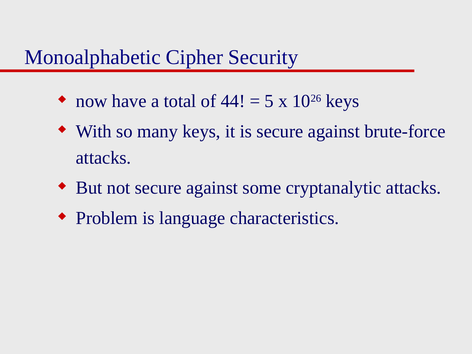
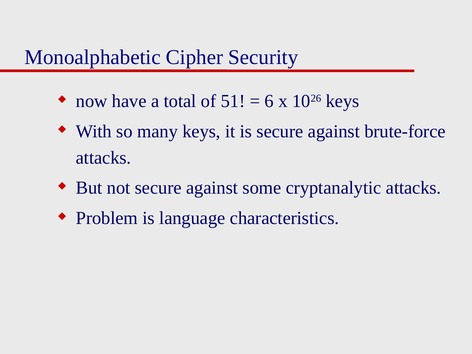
44: 44 -> 51 (233, 101)
5: 5 -> 6 (269, 101)
